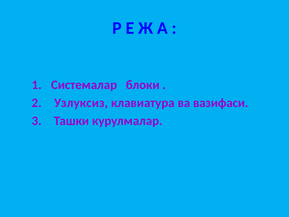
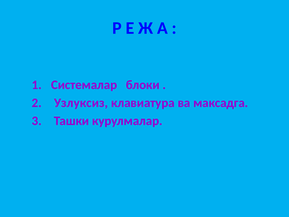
вазифаси: вазифаси -> максадга (221, 103)
